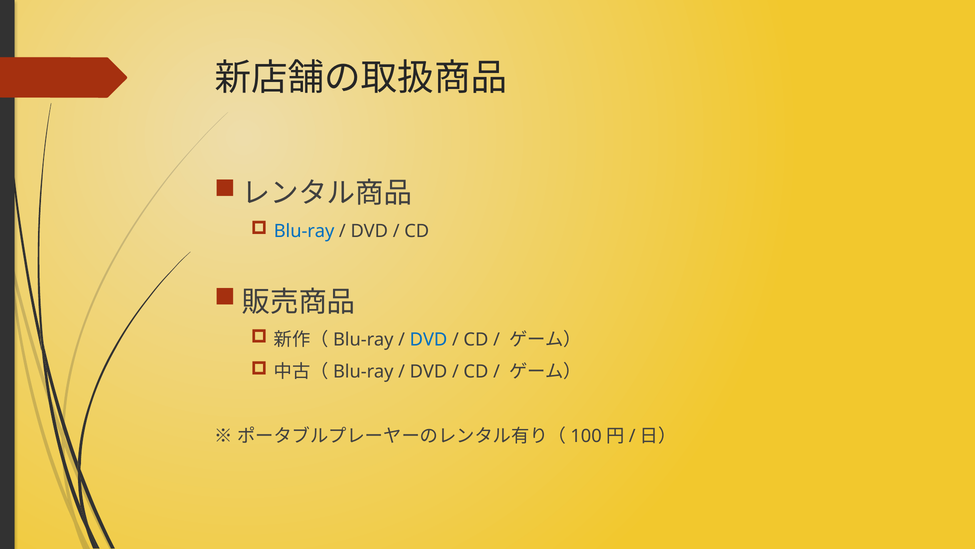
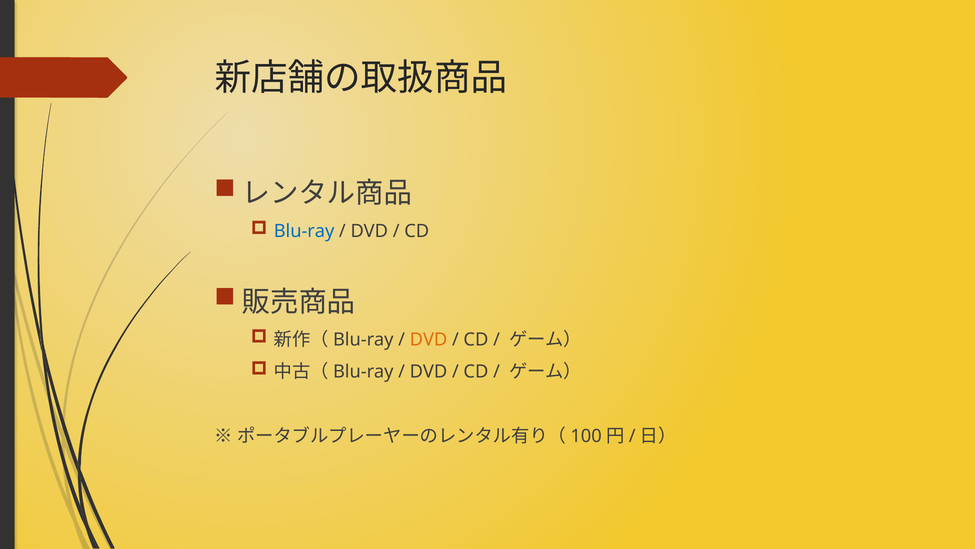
DVD colour: blue -> orange (429, 339)
